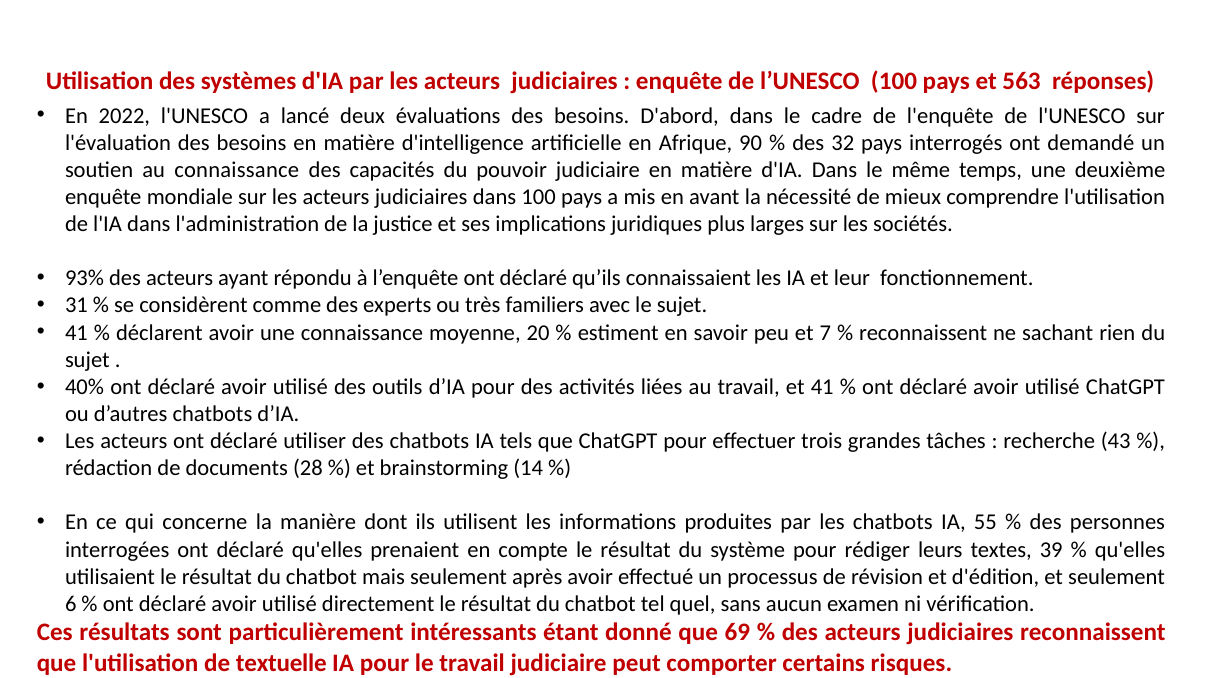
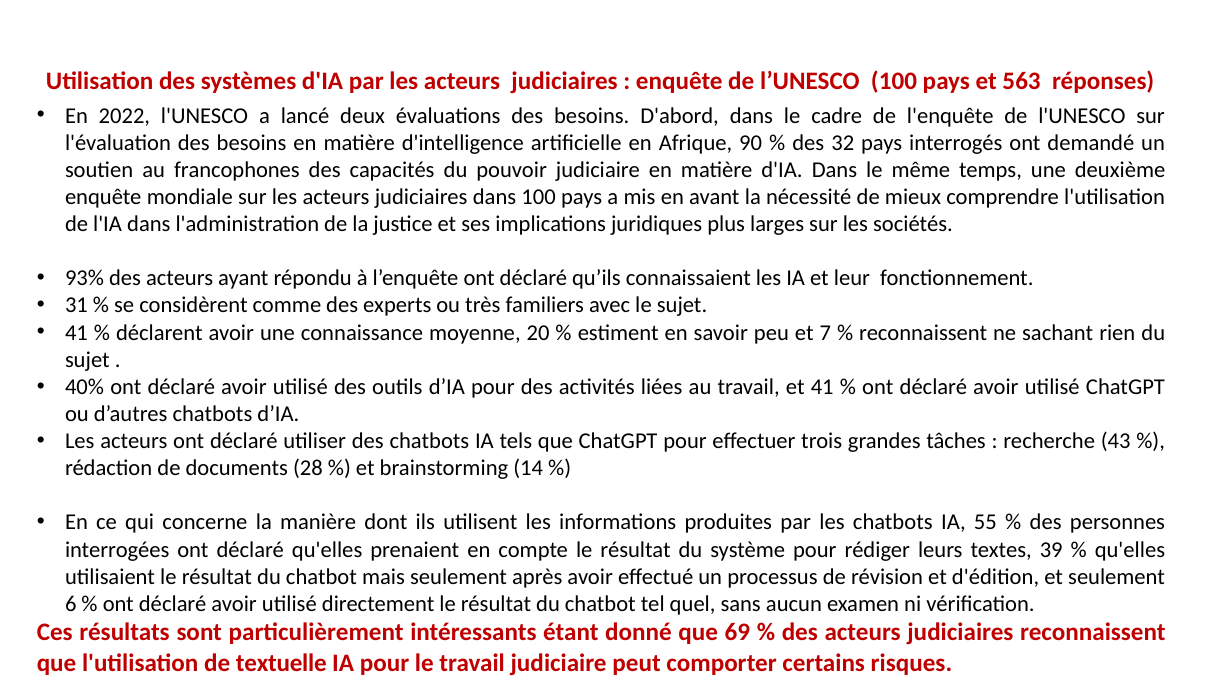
au connaissance: connaissance -> francophones (237, 170)
